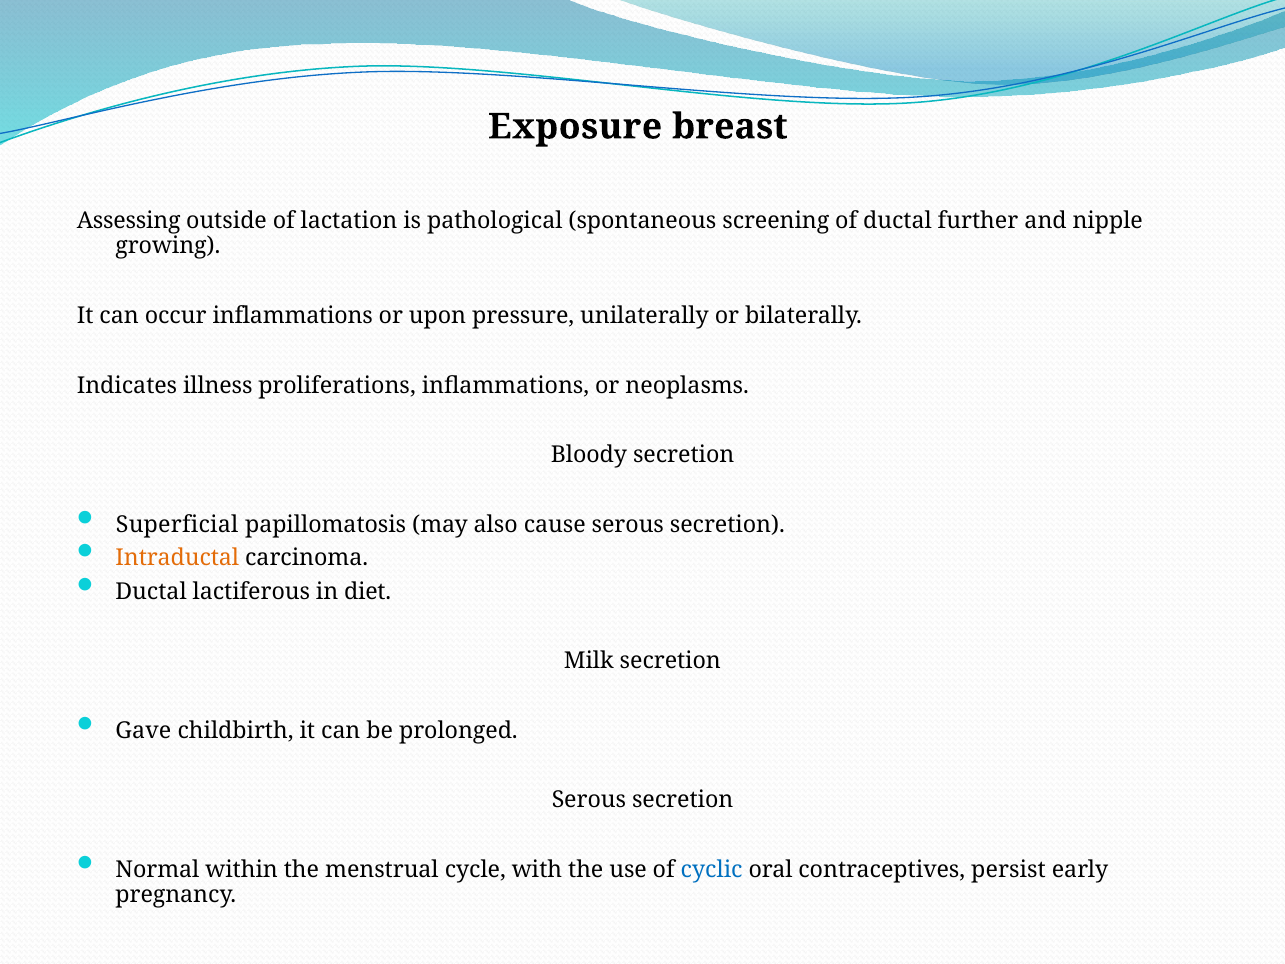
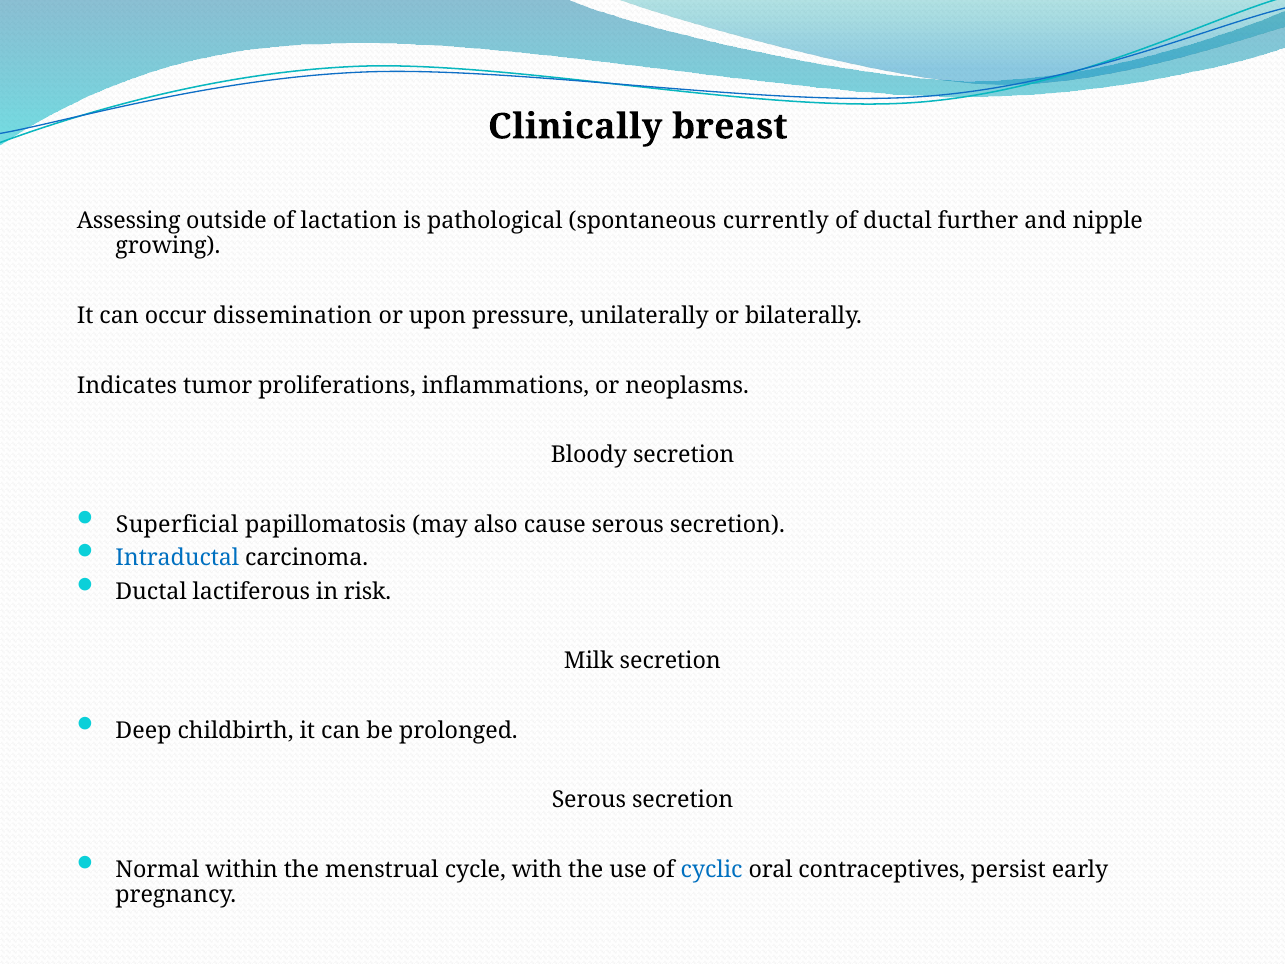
Exposure: Exposure -> Clinically (575, 127)
screening: screening -> currently (776, 221)
occur inflammations: inflammations -> dissemination (292, 316)
illness: illness -> tumor (218, 385)
Intraductal colour: orange -> blue (177, 558)
diet: diet -> risk (368, 591)
Gave: Gave -> Deep (143, 730)
